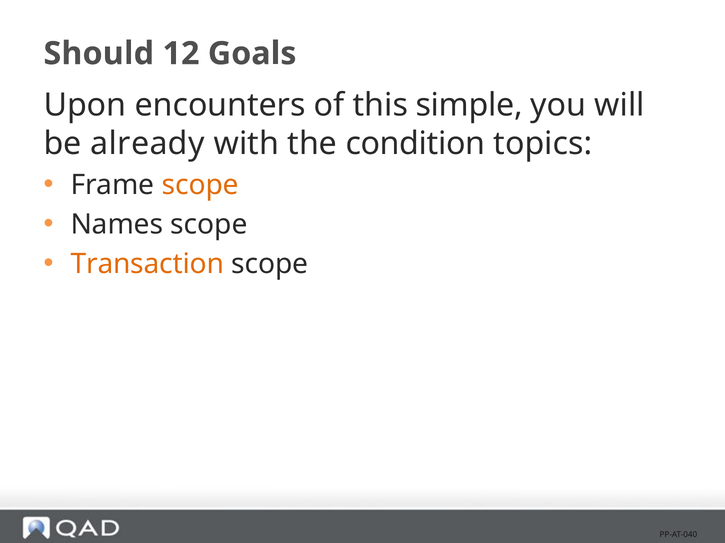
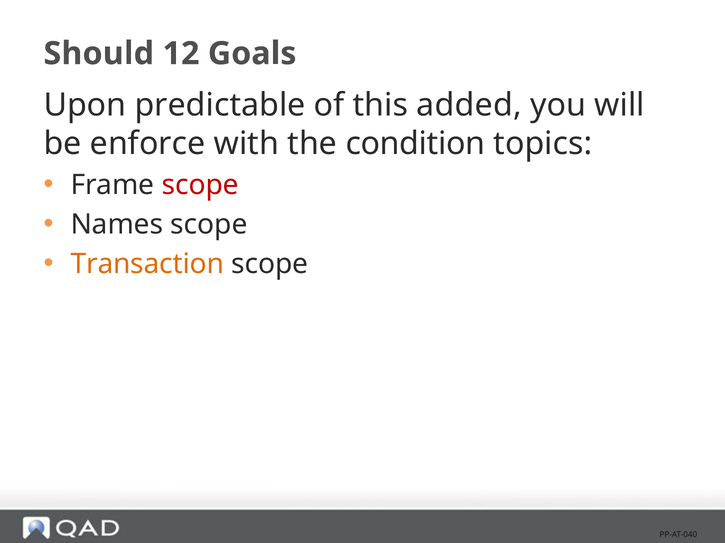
encounters: encounters -> predictable (220, 105)
simple: simple -> added (469, 105)
already: already -> enforce (148, 144)
scope colour: orange -> red (200, 185)
